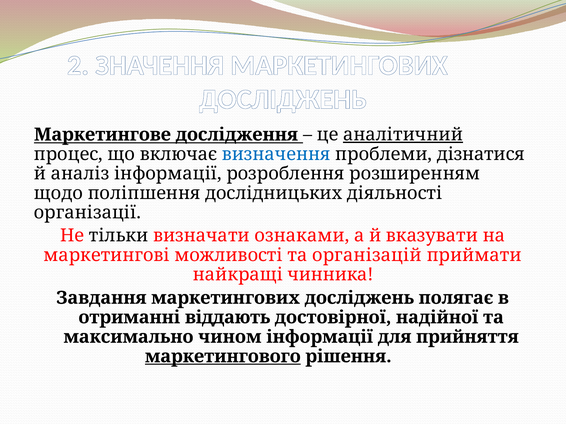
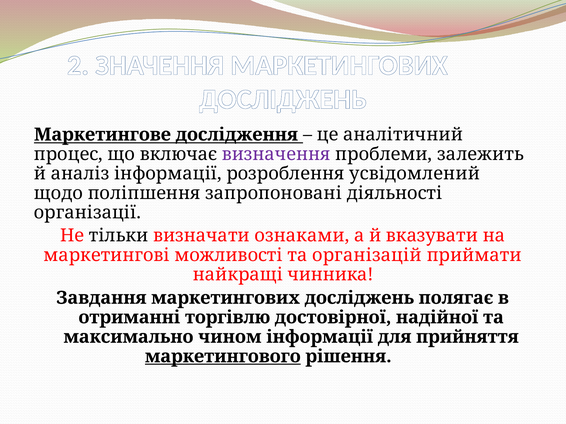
аналітичний underline: present -> none (403, 135)
визначення colour: blue -> purple (276, 154)
дізнатися: дізнатися -> залежить (481, 154)
розширенням: розширенням -> усвідомлений (415, 174)
дослідницьких: дослідницьких -> запропоновані (274, 193)
віддають: віддають -> торгівлю (228, 318)
